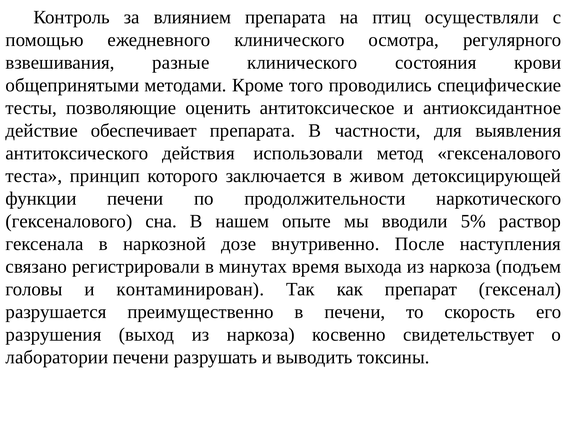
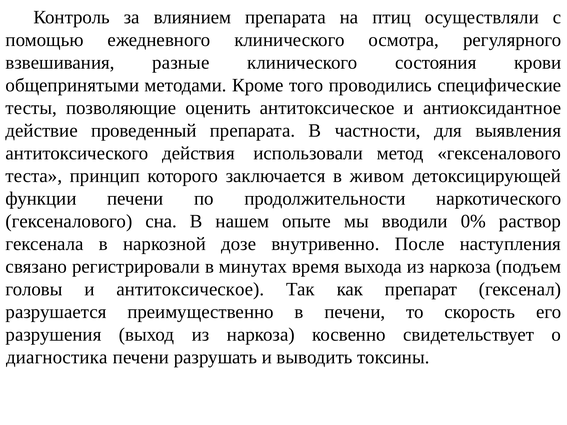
обеспечивает: обеспечивает -> проведенный (144, 131)
5%: 5% -> 0% (473, 221)
и контаминирован: контаминирован -> антитоксическое (190, 289)
лаборатории: лаборатории -> диагностика (57, 357)
